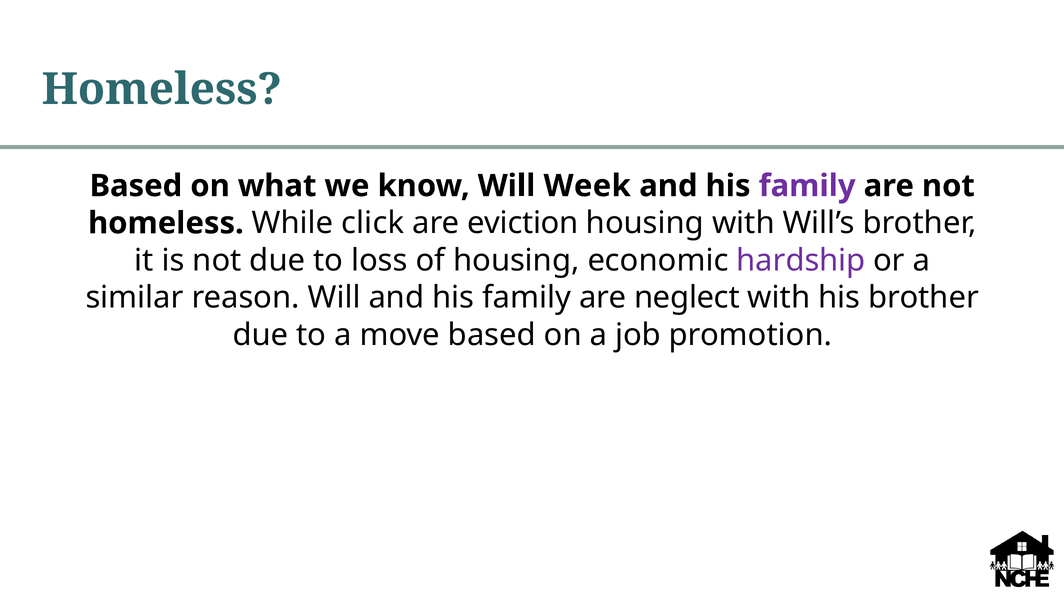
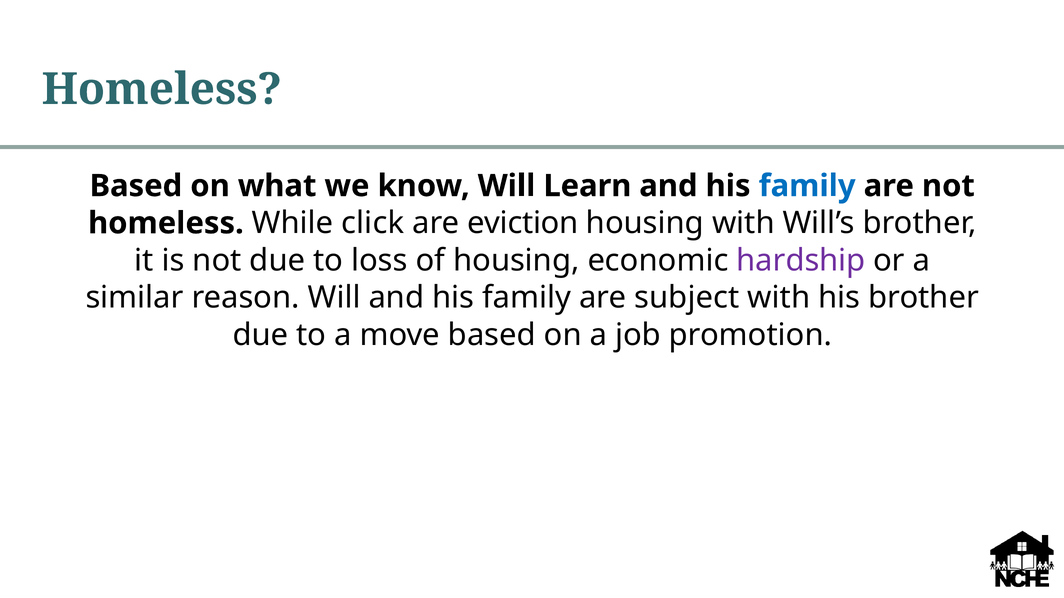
Week: Week -> Learn (587, 186)
family colour: purple -> blue (807, 186)
neglect: neglect -> subject (687, 298)
